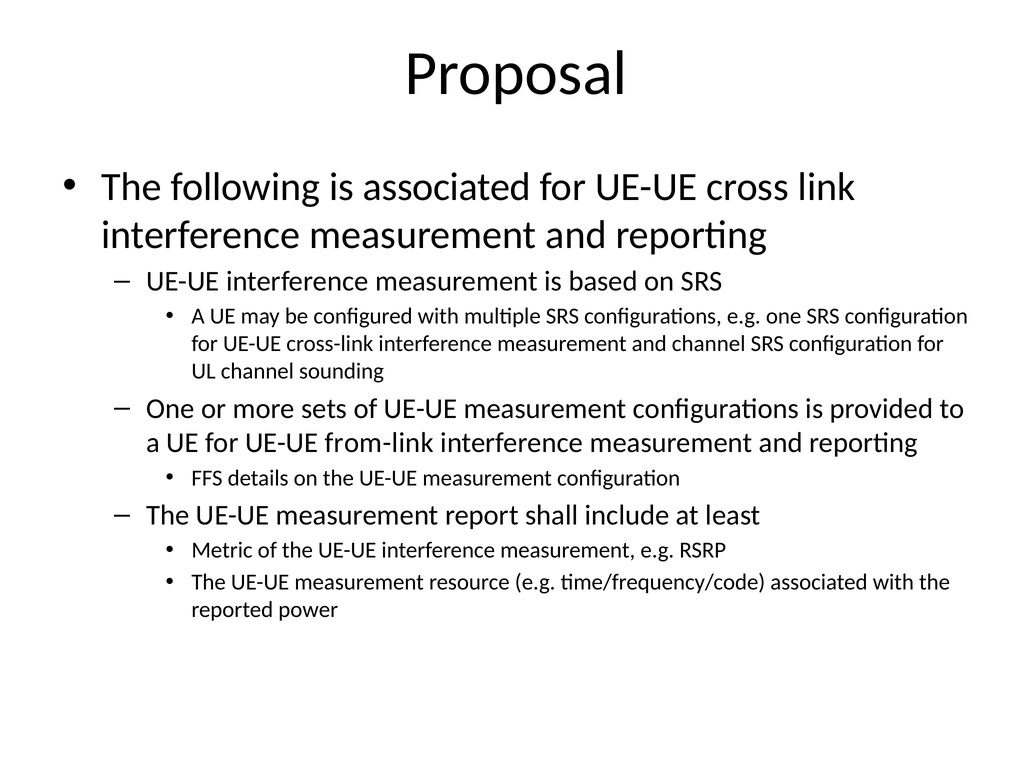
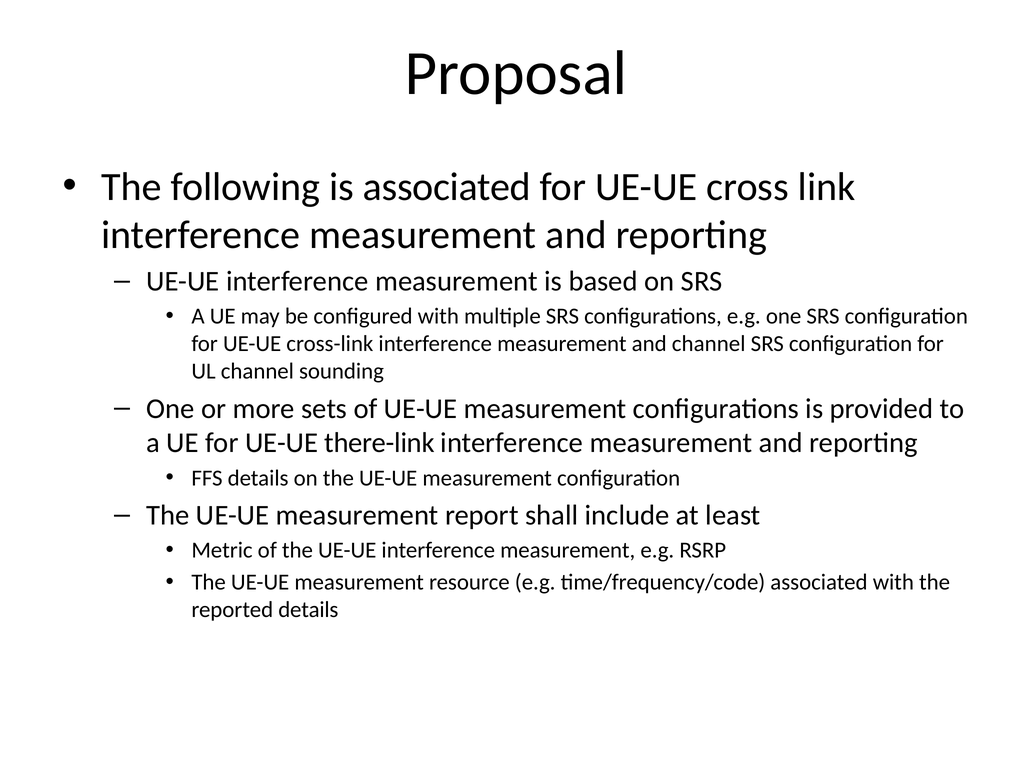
from-link: from-link -> there-link (380, 443)
reported power: power -> details (308, 609)
